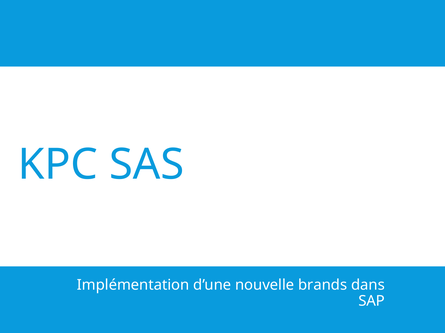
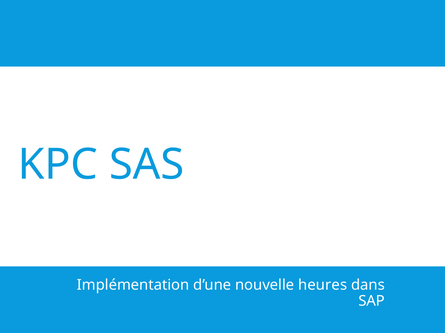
brands: brands -> heures (323, 286)
